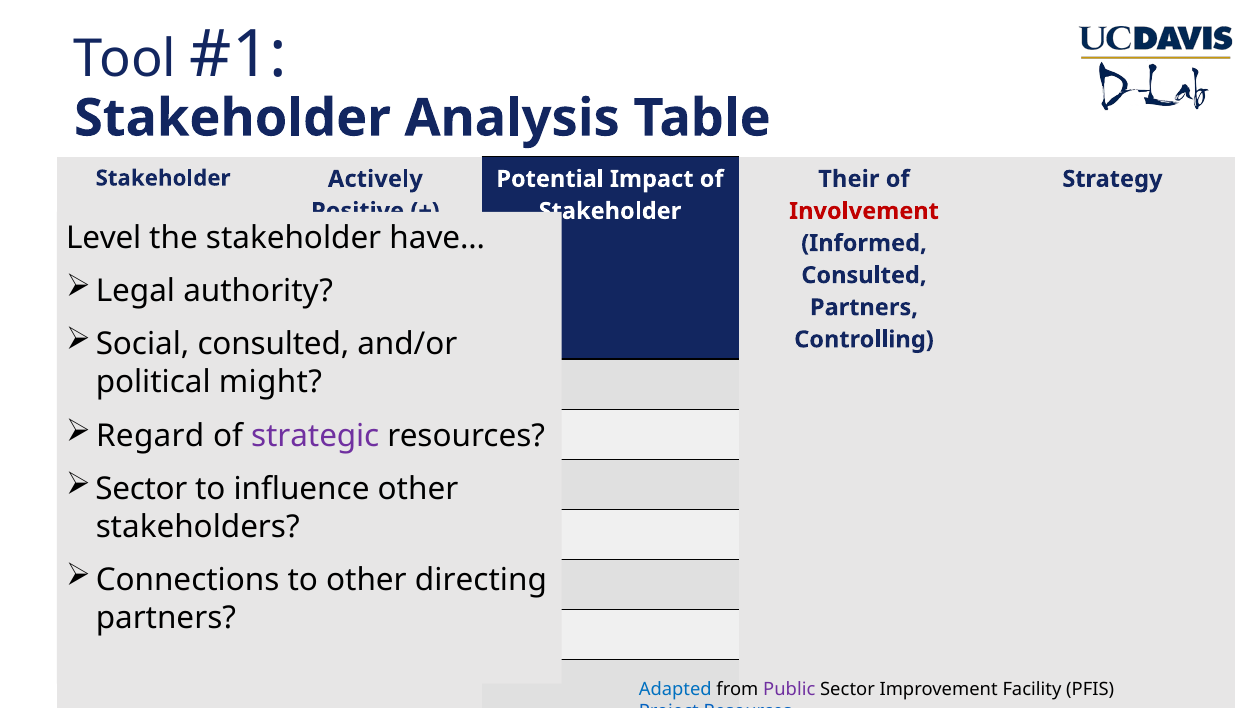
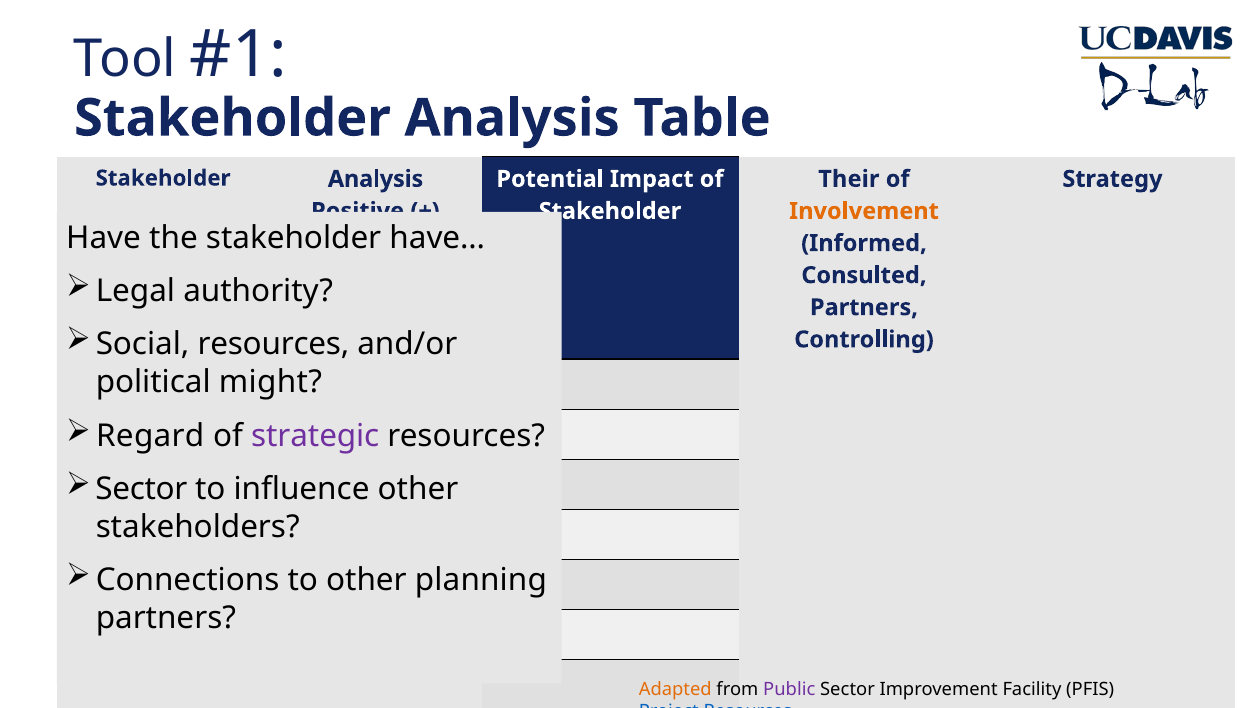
Actively: Actively -> Analysis (376, 179)
Involvement colour: red -> orange (864, 211)
Level: Level -> Have (104, 238)
Social consulted: consulted -> resources (273, 345)
directing: directing -> planning (481, 581)
Adapted colour: blue -> orange (675, 690)
